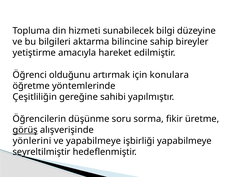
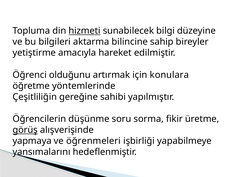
hizmeti underline: none -> present (85, 31)
yönlerini: yönlerini -> yapmaya (32, 142)
ve yapabilmeye: yapabilmeye -> öğrenmeleri (93, 142)
seyreltilmiştir: seyreltilmiştir -> yansımalarını (42, 153)
